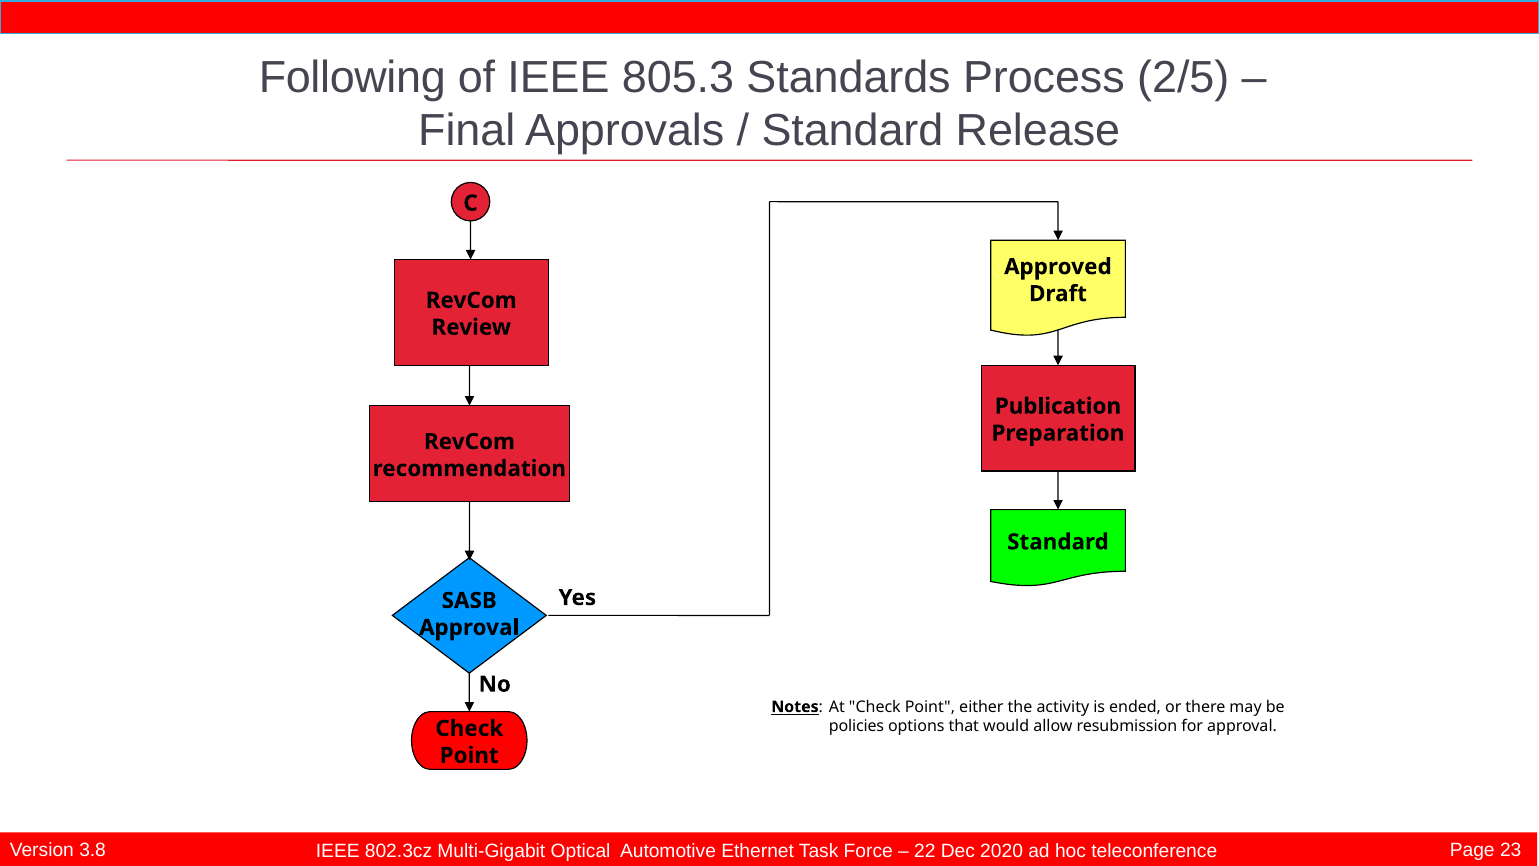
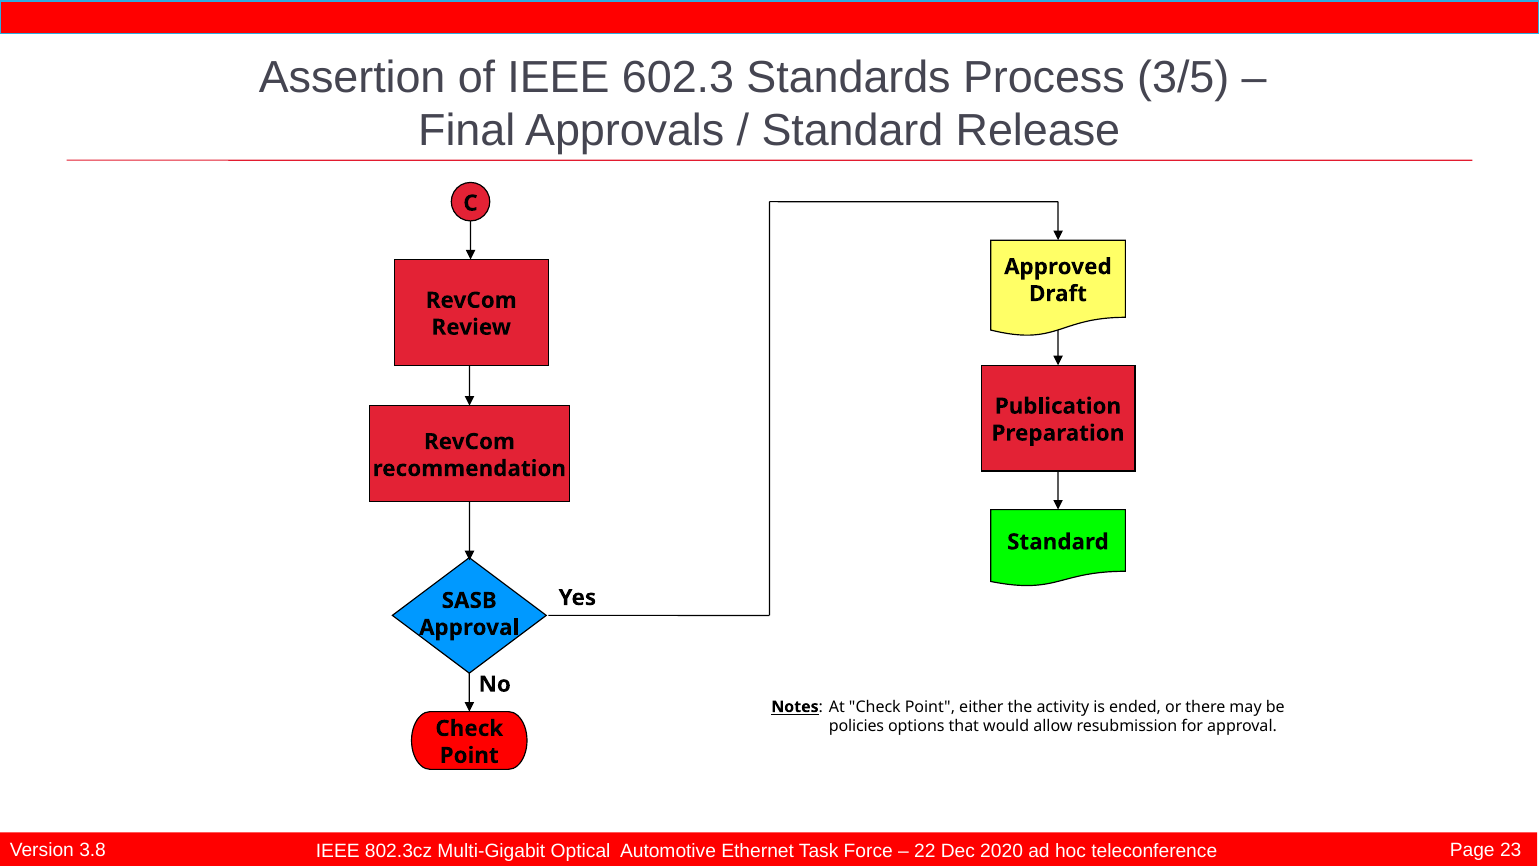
Following: Following -> Assertion (352, 77)
805.3: 805.3 -> 602.3 (678, 77)
2/5: 2/5 -> 3/5 (1183, 77)
